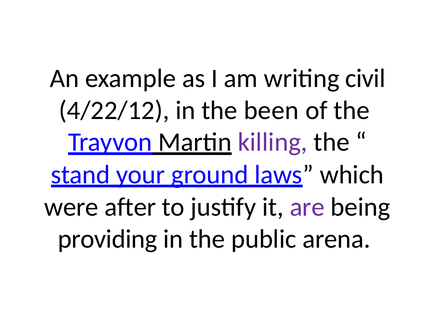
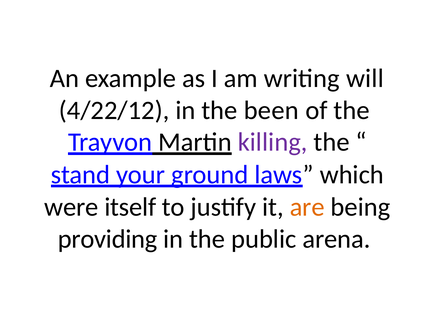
civil: civil -> will (365, 79)
after: after -> itself (130, 207)
are colour: purple -> orange (307, 207)
